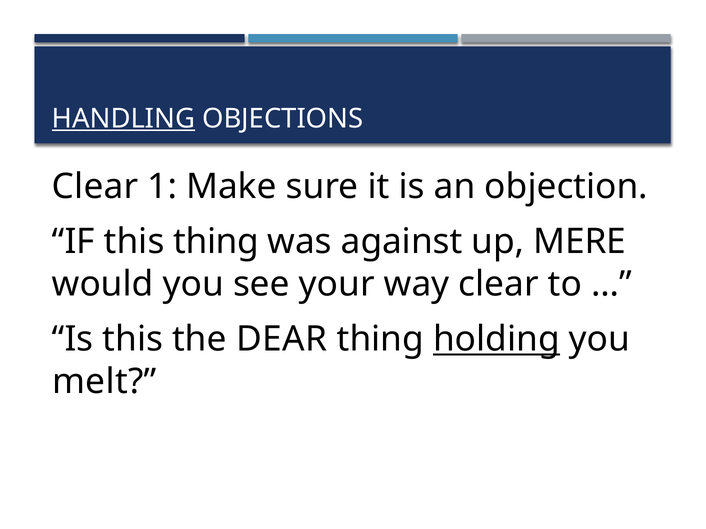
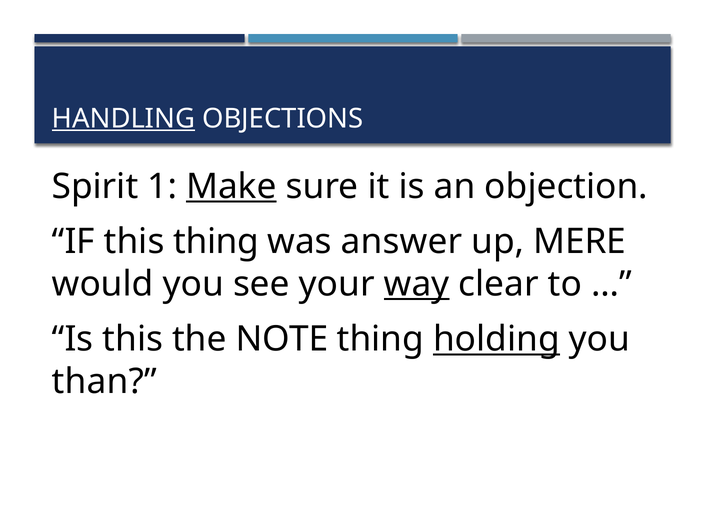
Clear: Clear -> Spirit (95, 187)
Make underline: none -> present (231, 187)
against: against -> answer (402, 242)
way underline: none -> present (417, 284)
DEAR: DEAR -> NOTE (282, 340)
melt: melt -> than (104, 382)
